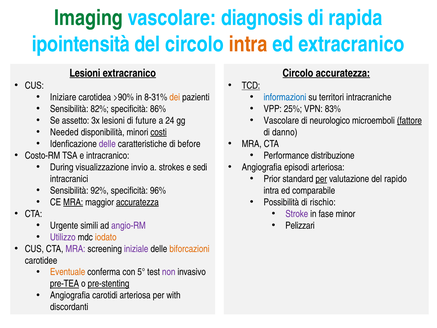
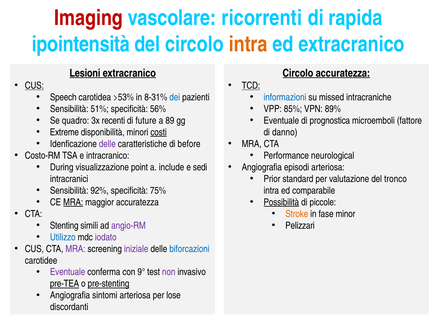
Imaging colour: green -> red (89, 18)
diagnosis: diagnosis -> ricorrenti (262, 18)
CUS underline: none -> present (34, 86)
Iniziare: Iniziare -> Speech (63, 97)
>90%: >90% -> >53% (123, 97)
dei colour: orange -> blue (175, 97)
territori: territori -> missed (332, 97)
82%: 82% -> 51% (100, 109)
86%: 86% -> 56% (158, 109)
25%: 25% -> 85% (293, 109)
83%: 83% -> 89% (333, 109)
assetto: assetto -> quadro (75, 120)
3x lesioni: lesioni -> recenti (113, 120)
24: 24 -> 89 (170, 120)
Vascolare: Vascolare -> Eventuale (281, 120)
neurologico: neurologico -> prognostica (330, 120)
fattore underline: present -> none (409, 120)
Needed: Needed -> Extreme (64, 132)
distribuzione: distribuzione -> neurological (333, 155)
invio: invio -> point (140, 167)
strokes: strokes -> include (172, 167)
per underline: present -> none (321, 179)
rapido: rapido -> tronco (395, 179)
96%: 96% -> 75% (158, 190)
accuratezza underline: present -> none (137, 202)
Possibilità underline: none -> present (281, 202)
rischio: rischio -> piccole (323, 202)
Stroke colour: purple -> orange (297, 214)
Urgente: Urgente -> Stenting (64, 225)
Utilizzo colour: purple -> blue (63, 237)
iodato colour: orange -> purple (106, 237)
biforcazioni colour: orange -> blue (189, 249)
Eventuale colour: orange -> purple (68, 272)
5°: 5° -> 9° (141, 272)
carotidi: carotidi -> sintomi (105, 295)
with: with -> lose (174, 295)
